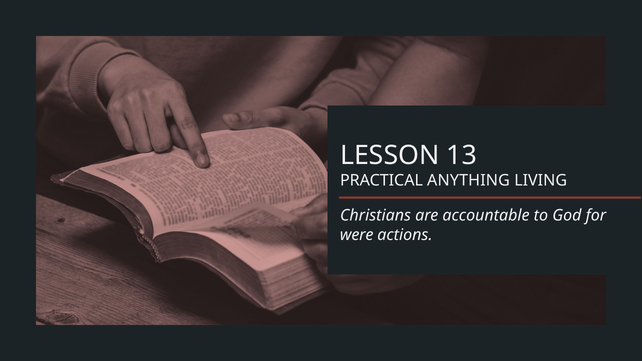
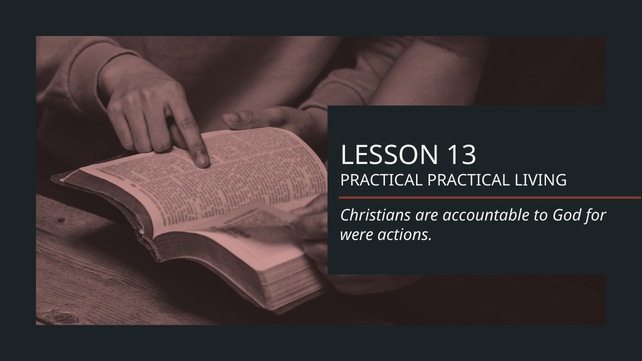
PRACTICAL ANYTHING: ANYTHING -> PRACTICAL (469, 181)
